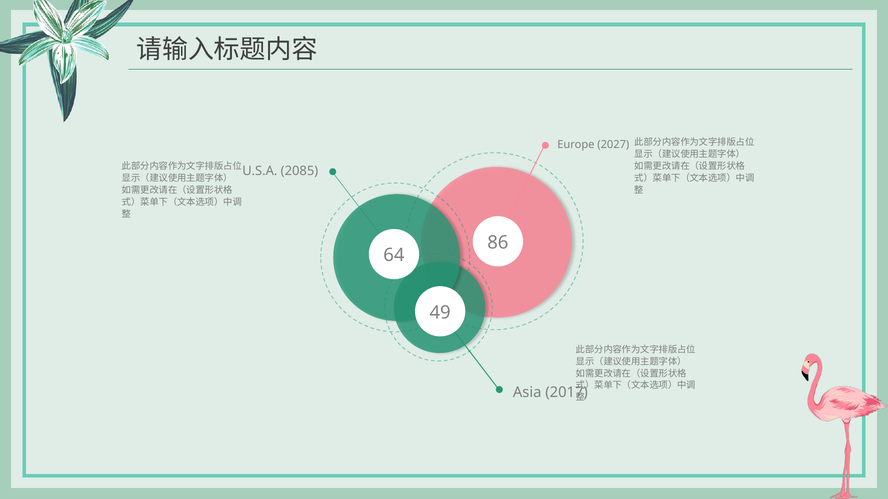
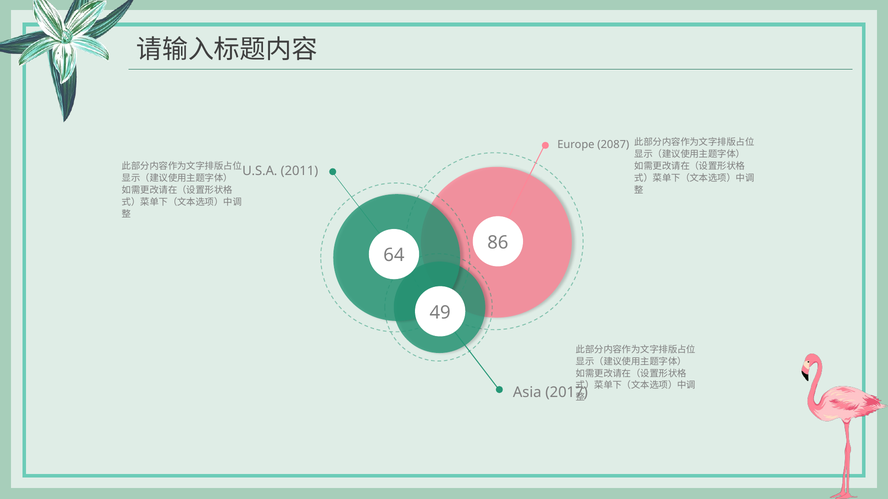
2027: 2027 -> 2087 (613, 145)
2085: 2085 -> 2011 (299, 171)
